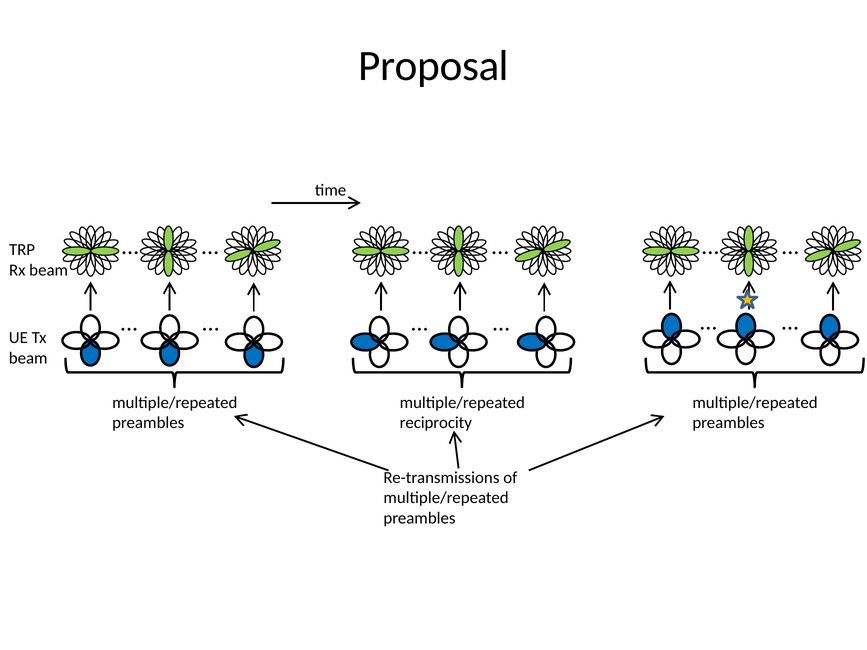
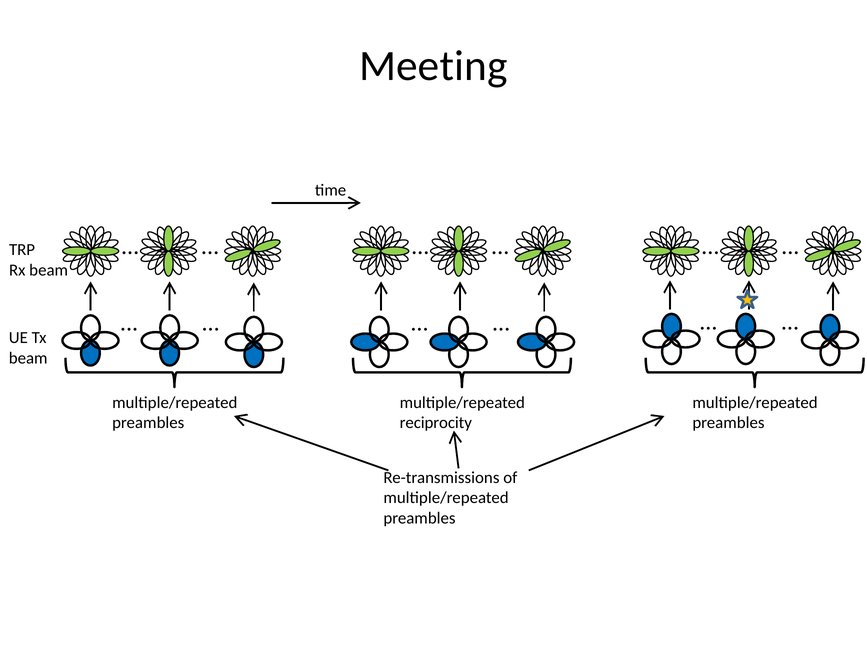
Proposal: Proposal -> Meeting (433, 66)
